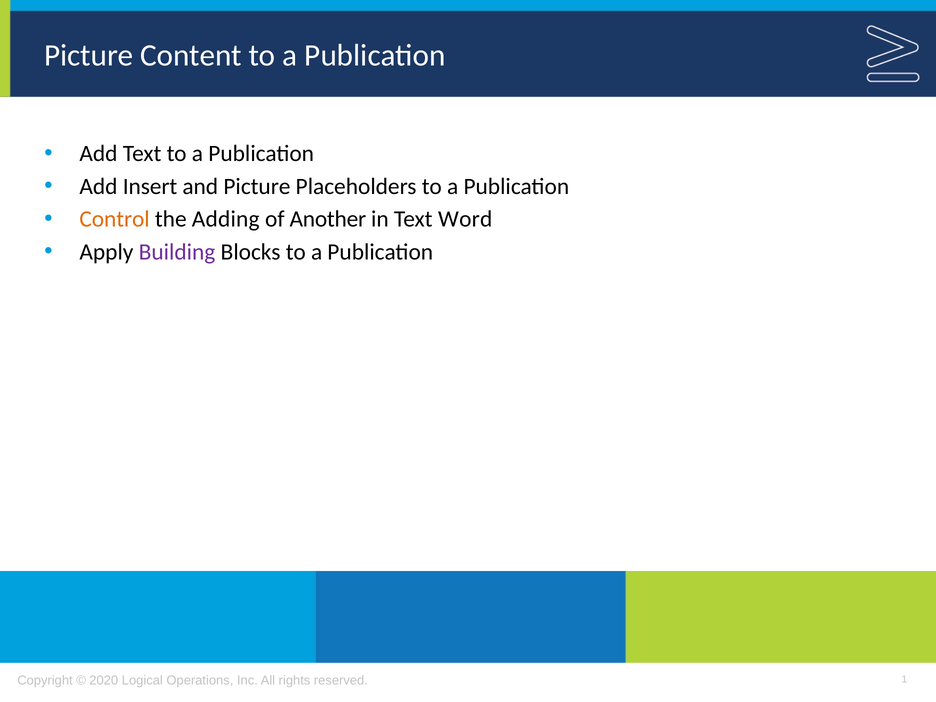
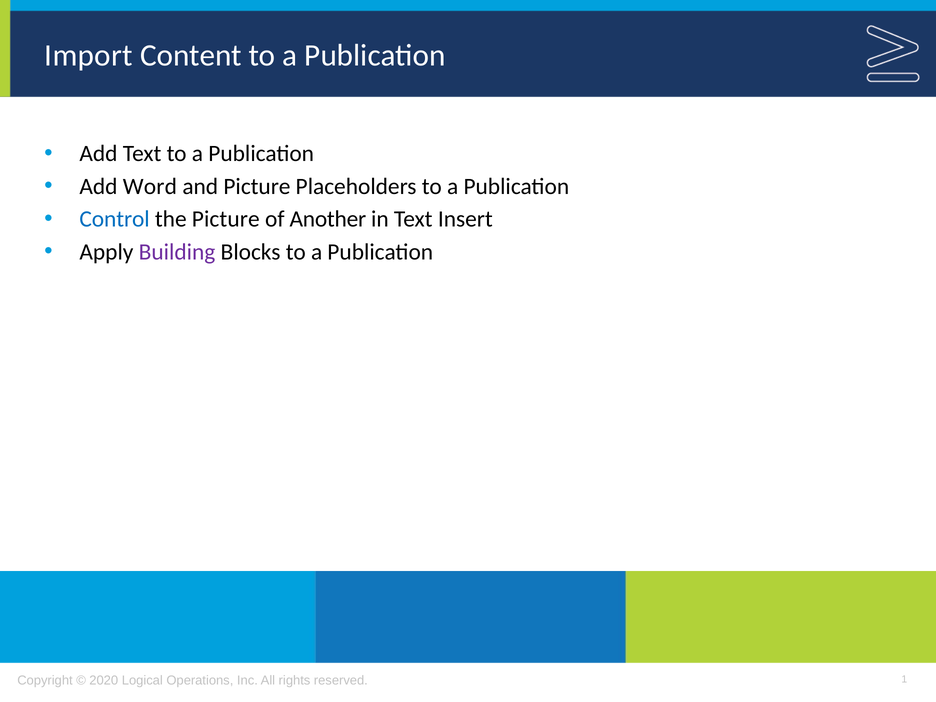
Picture: Picture -> Import (89, 56)
Insert: Insert -> Word (150, 186)
Control colour: orange -> blue (115, 219)
the Adding: Adding -> Picture (226, 219)
Word: Word -> Insert (465, 219)
